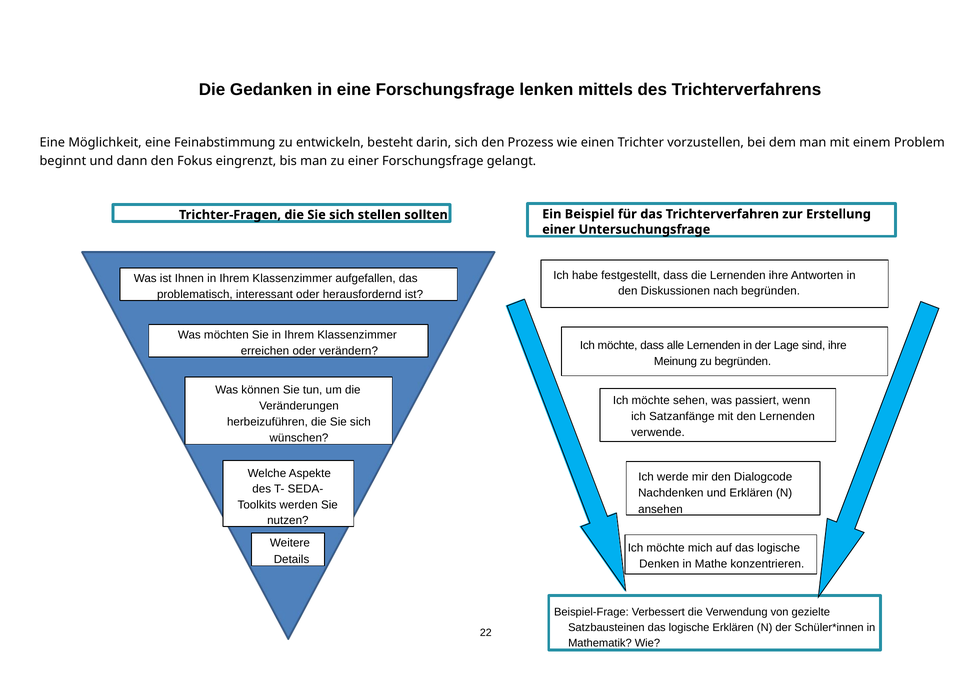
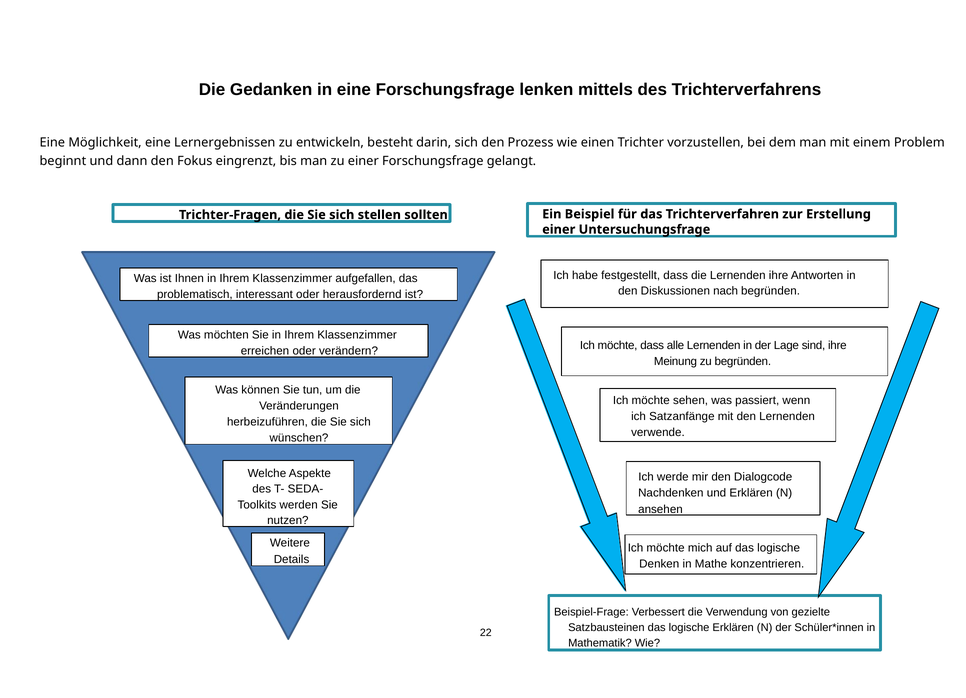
Feinabstimmung: Feinabstimmung -> Lernergebnissen (225, 143)
